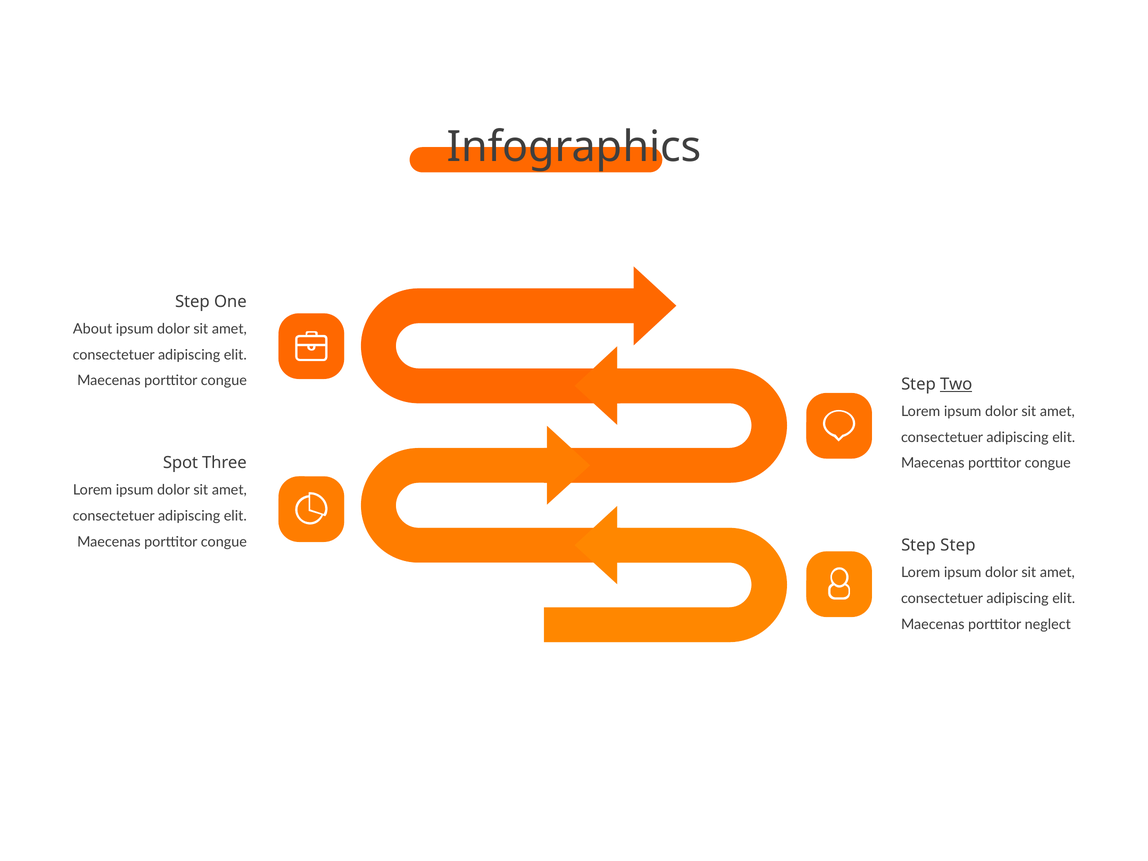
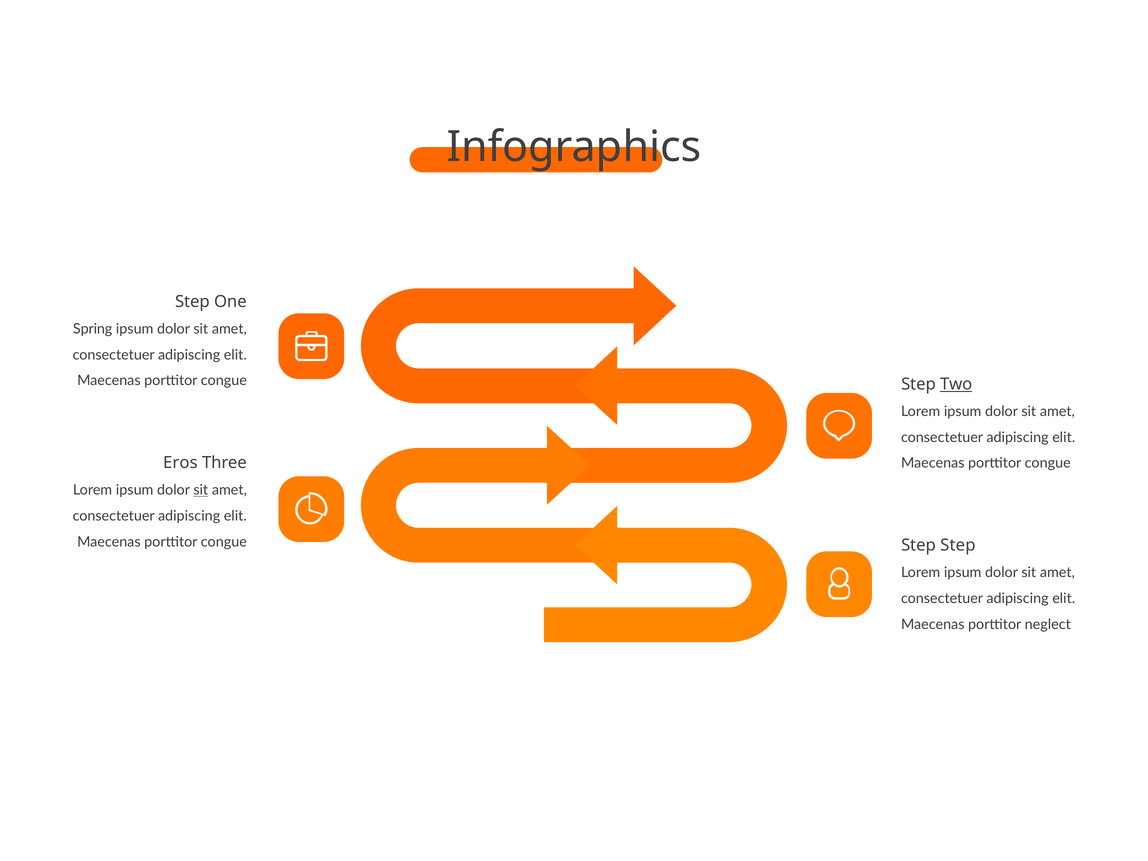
About: About -> Spring (93, 329)
Spot: Spot -> Eros (180, 463)
sit underline: none -> present (201, 490)
